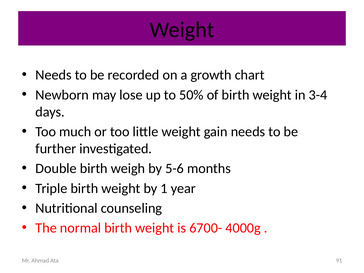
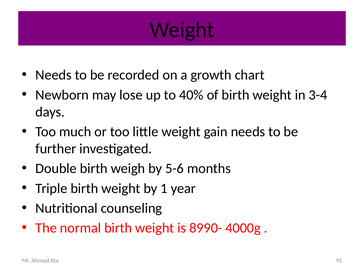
50%: 50% -> 40% (191, 95)
6700-: 6700- -> 8990- (206, 228)
